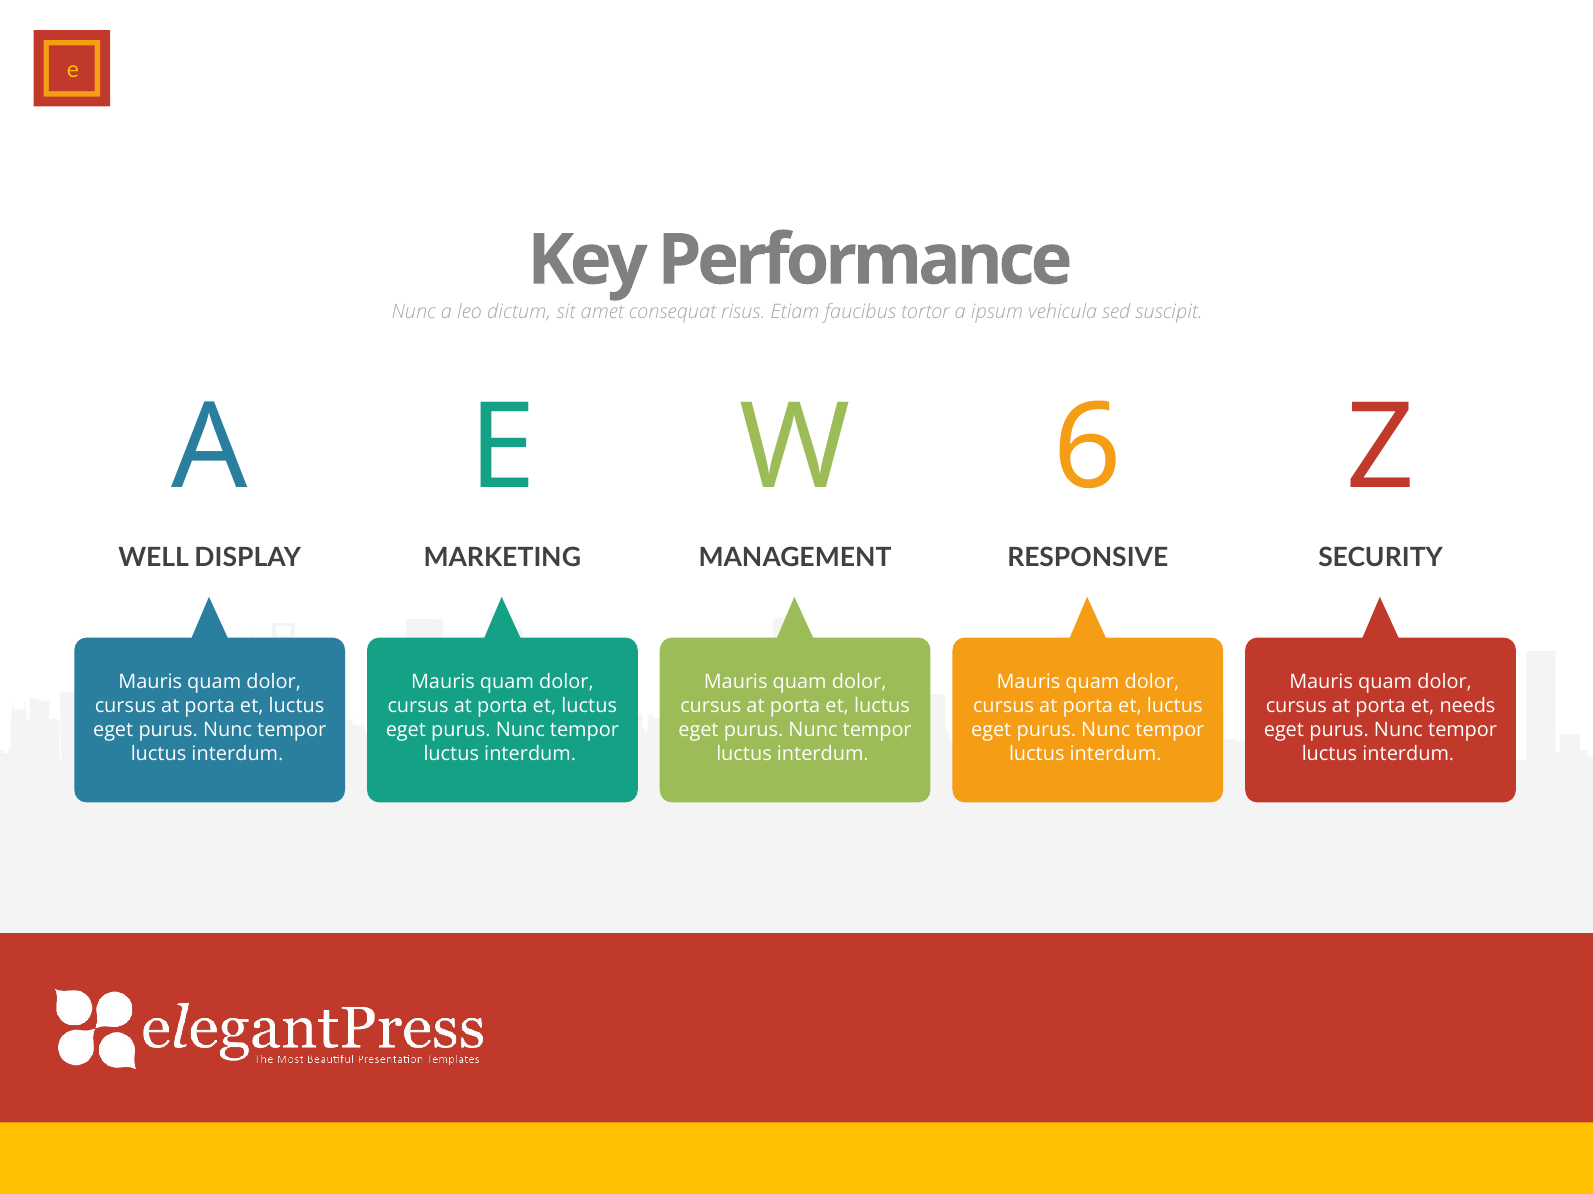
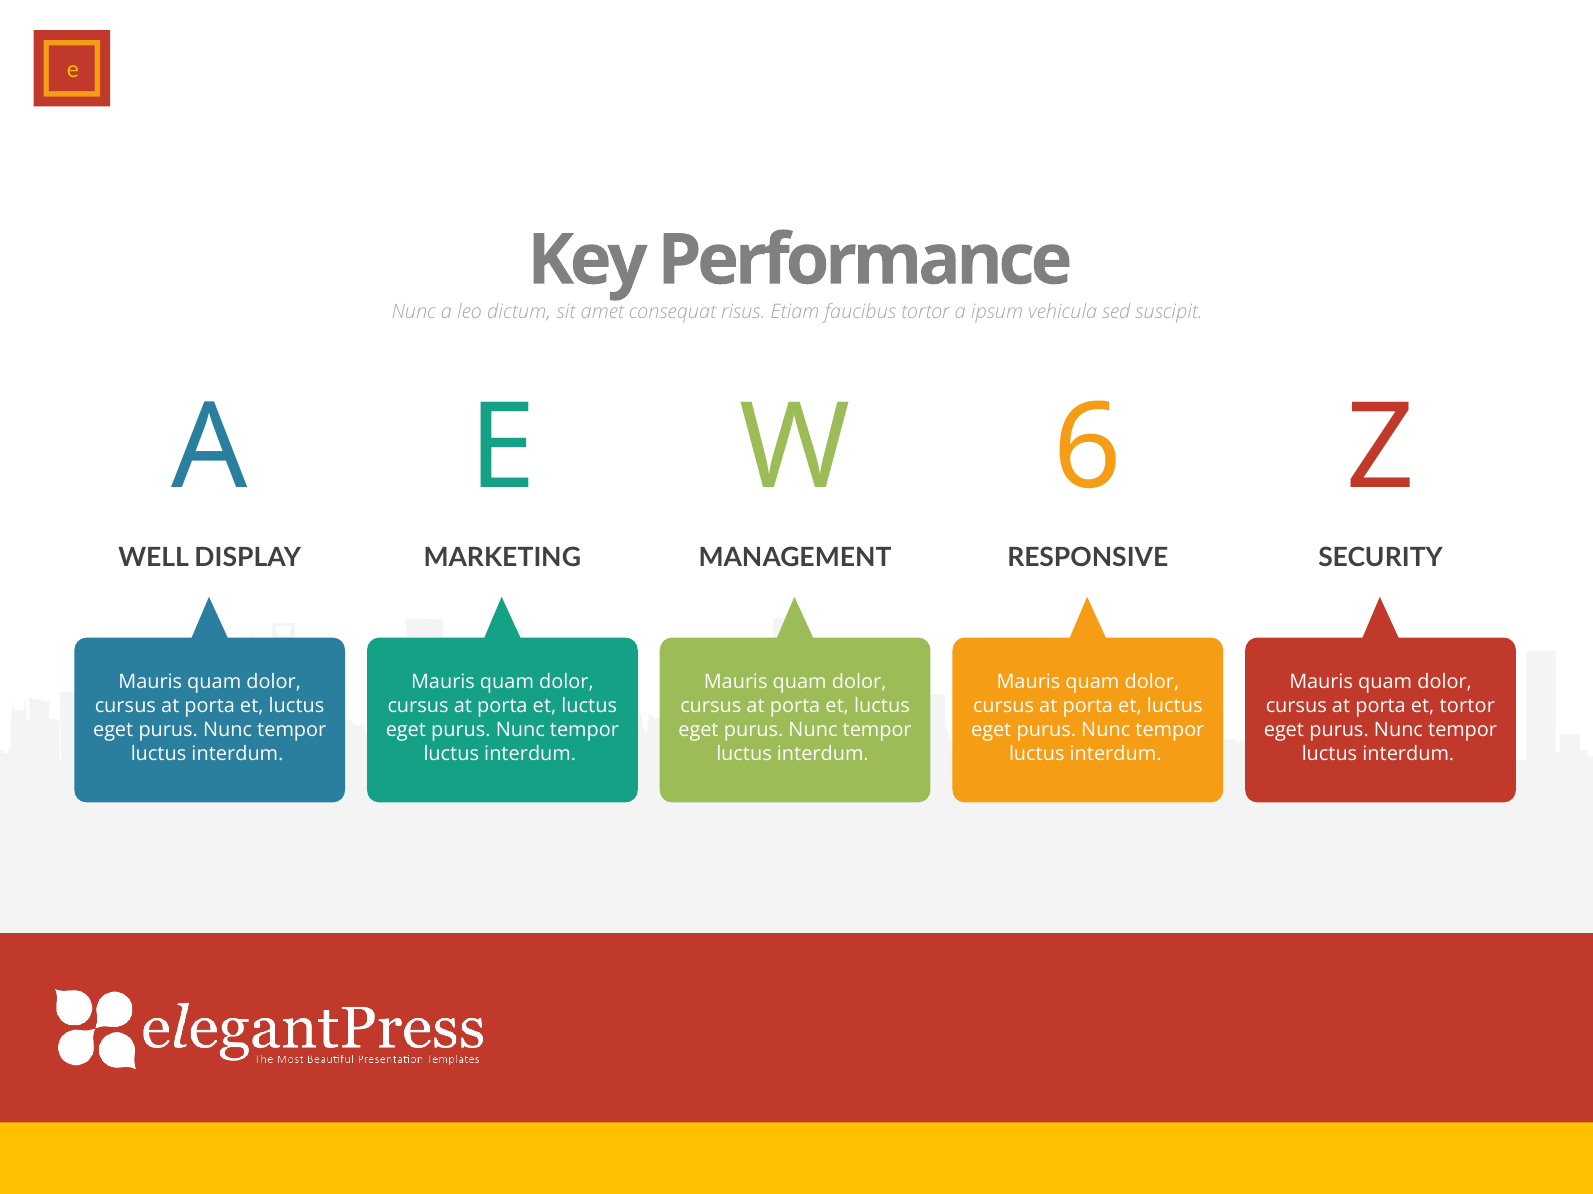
et needs: needs -> tortor (1467, 706)
